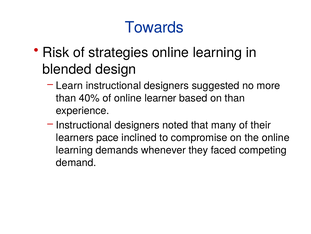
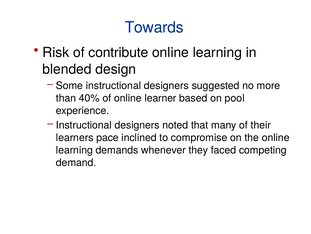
strategies: strategies -> contribute (118, 52)
Learn: Learn -> Some (69, 85)
on than: than -> pool (235, 98)
